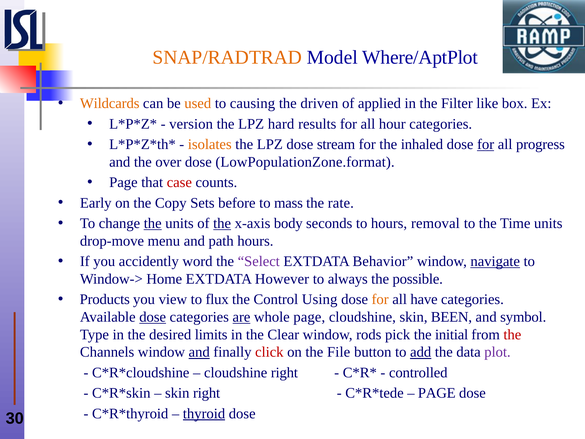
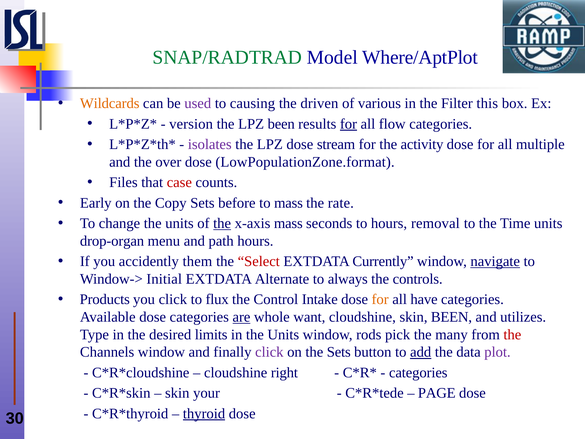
SNAP/RADTRAD colour: orange -> green (227, 57)
used colour: orange -> purple (198, 103)
applied: applied -> various (379, 103)
like: like -> this (487, 103)
LPZ hard: hard -> been (281, 124)
for underline: none -> present (348, 124)
hour: hour -> flow (392, 124)
isolates colour: orange -> purple (210, 144)
inhaled: inhaled -> activity (422, 144)
for underline: present -> none (486, 144)
progress: progress -> multiple (540, 144)
Page: Page -> Files (123, 182)
the underline: present -> none (153, 223)
x-axis body: body -> mass (288, 223)
drop-move: drop-move -> drop-organ (112, 241)
word: word -> them (197, 261)
Select colour: purple -> red (259, 261)
Behavior: Behavior -> Currently (383, 261)
Home: Home -> Initial (164, 279)
However: However -> Alternate (282, 279)
possible: possible -> controls (418, 279)
you view: view -> click (173, 299)
Using: Using -> Intake (320, 299)
dose underline: present -> none (153, 317)
whole page: page -> want (309, 317)
symbol: symbol -> utilizes (523, 317)
in the Clear: Clear -> Units (283, 334)
initial: initial -> many (452, 334)
and underline: present -> none (199, 352)
click colour: red -> purple (269, 352)
the File: File -> Sets (339, 352)
controlled: controlled -> categories (418, 372)
skin right: right -> your (207, 393)
